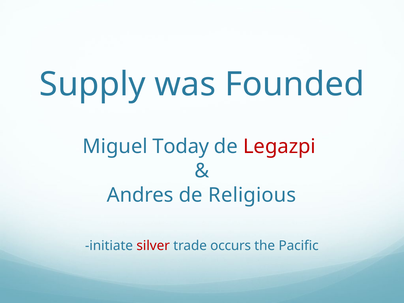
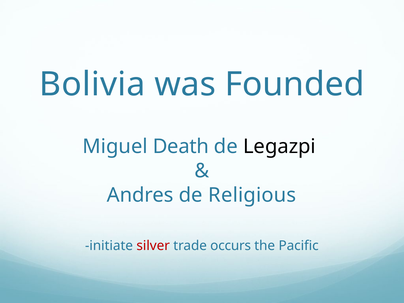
Supply: Supply -> Bolivia (92, 84)
Today: Today -> Death (181, 147)
Legazpi colour: red -> black (279, 147)
